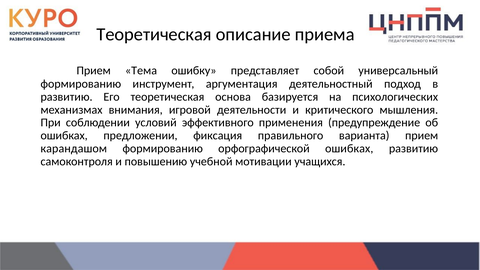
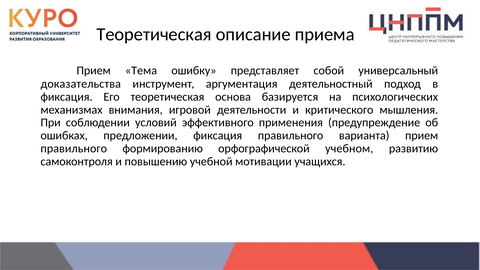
формированию: формированию -> доказательства (81, 84)
развитию: развитию -> фиксация (67, 97)
карандашом: карандашом -> правильного (74, 149)
орфографической ошибках: ошибках -> учебном (349, 149)
